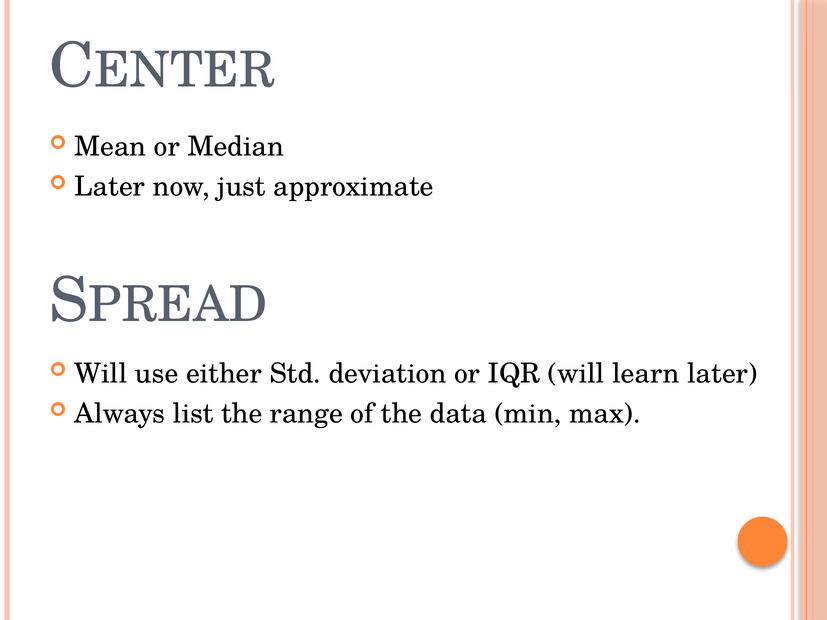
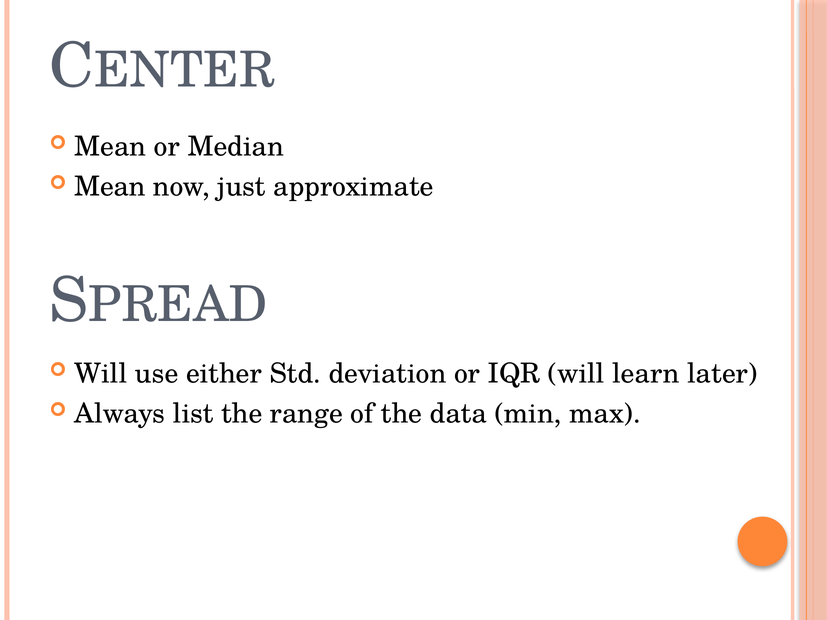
Later: Later -> Mean (110, 187)
